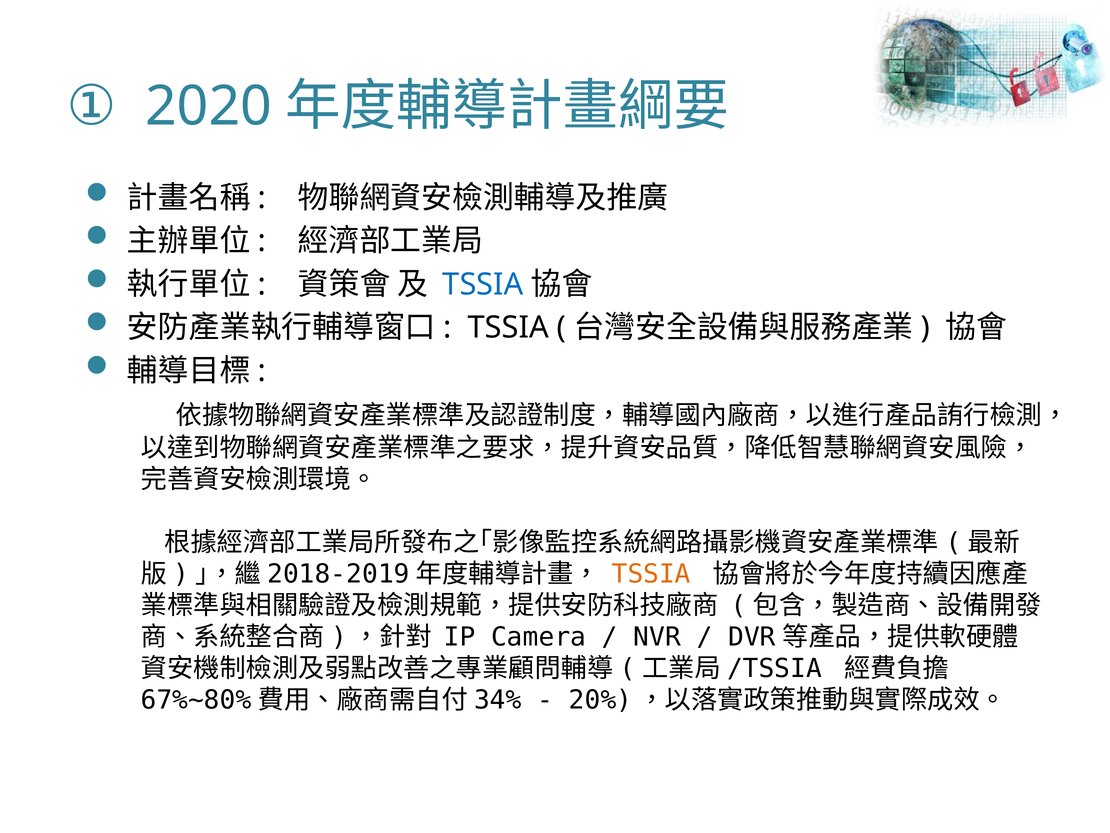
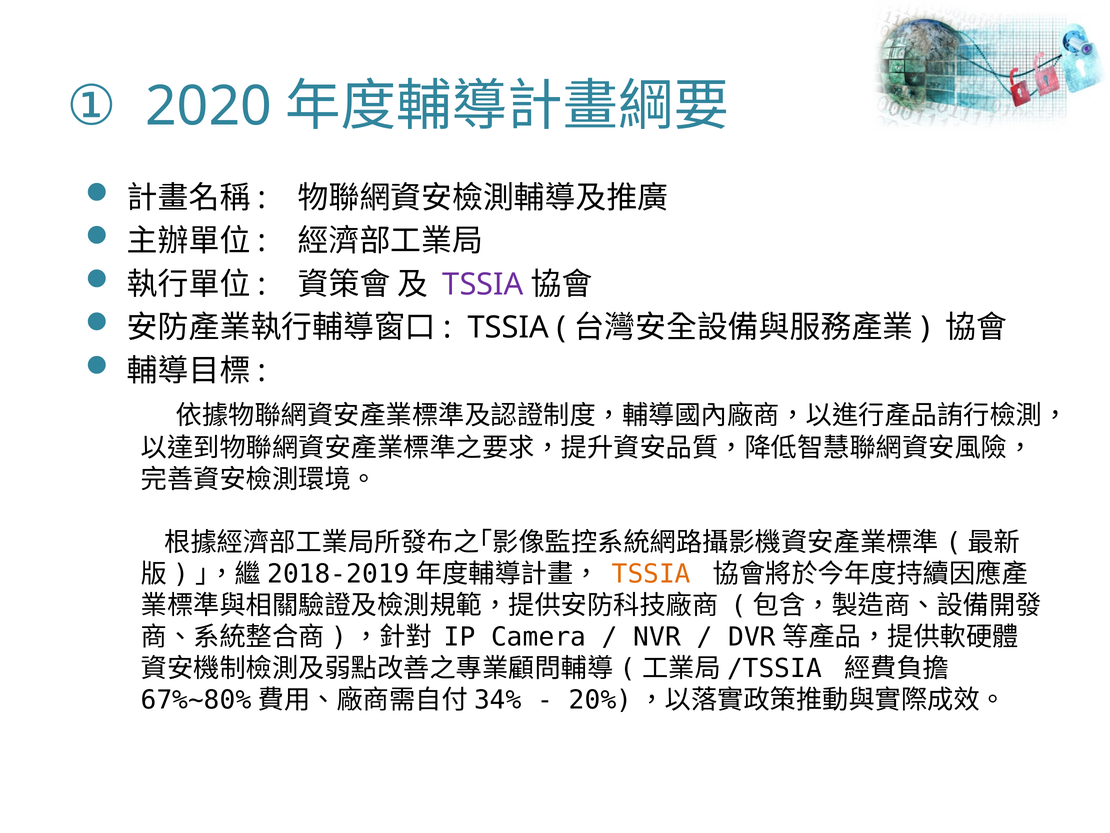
TSSIA colour: blue -> purple (483, 284)
